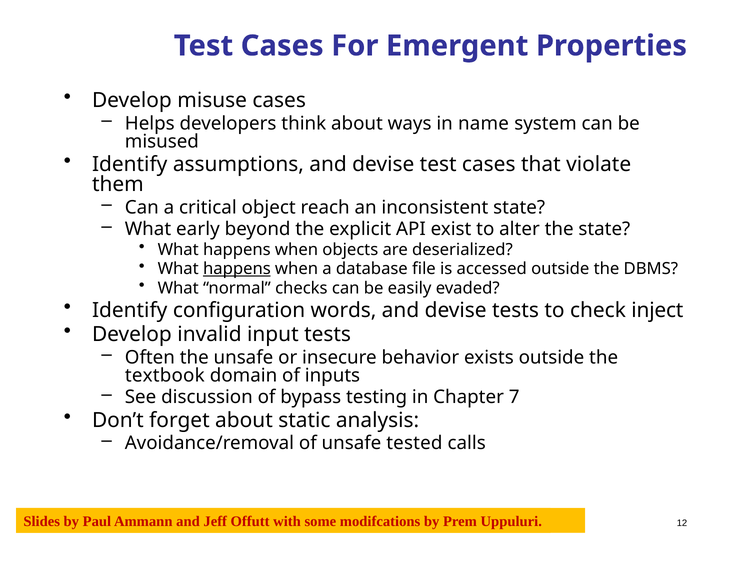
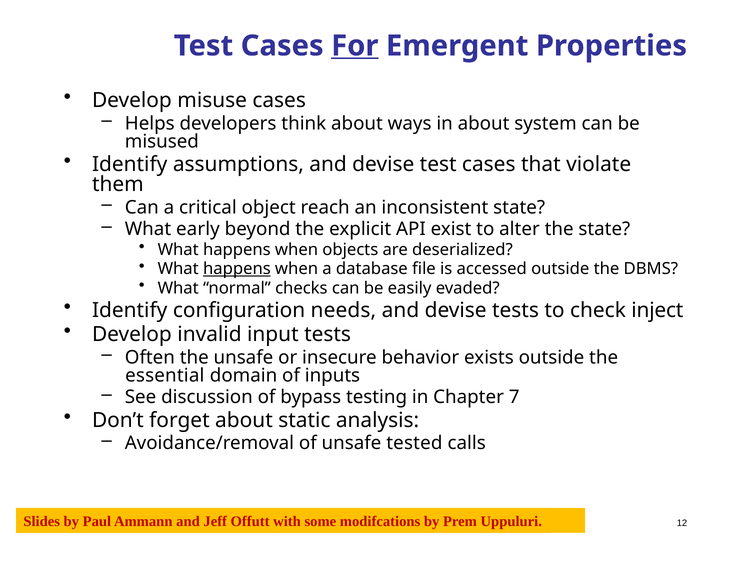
For underline: none -> present (355, 46)
in name: name -> about (484, 123)
words: words -> needs (343, 310)
textbook: textbook -> essential (165, 376)
